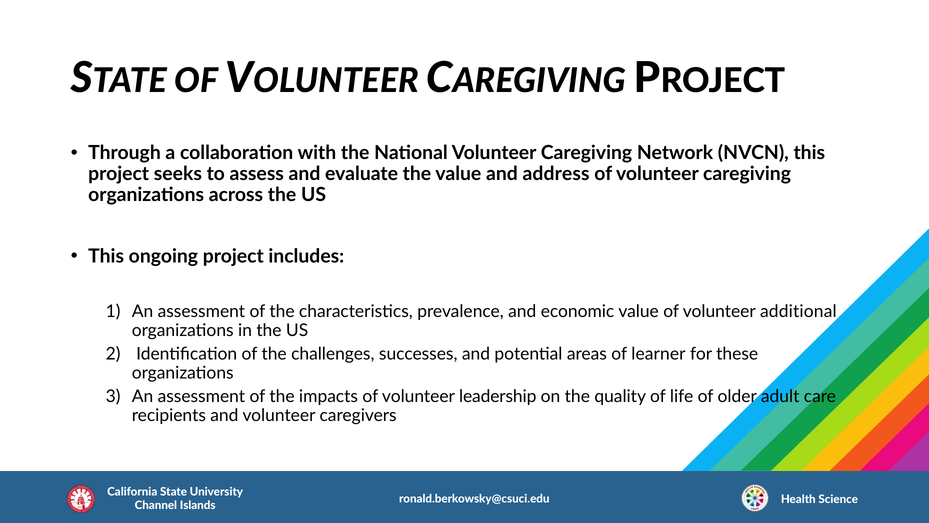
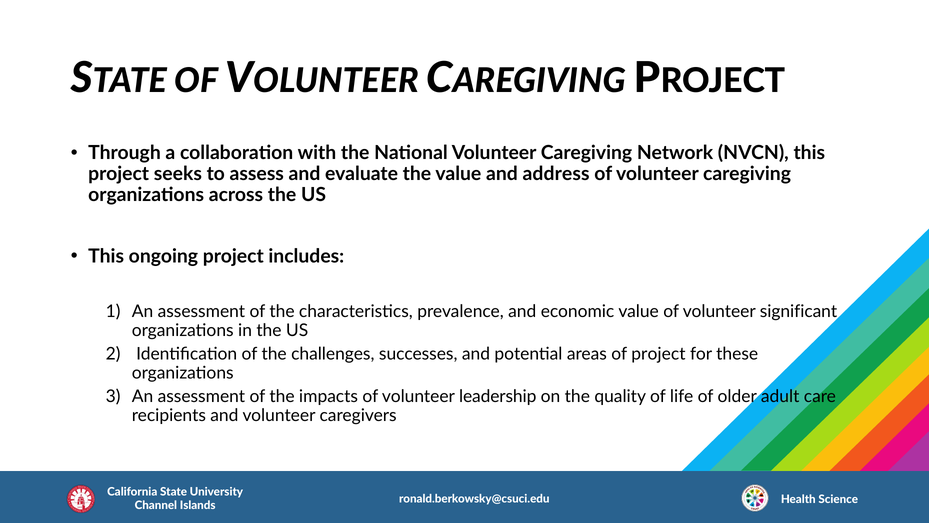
additional: additional -> significant (798, 311)
of learner: learner -> project (658, 354)
